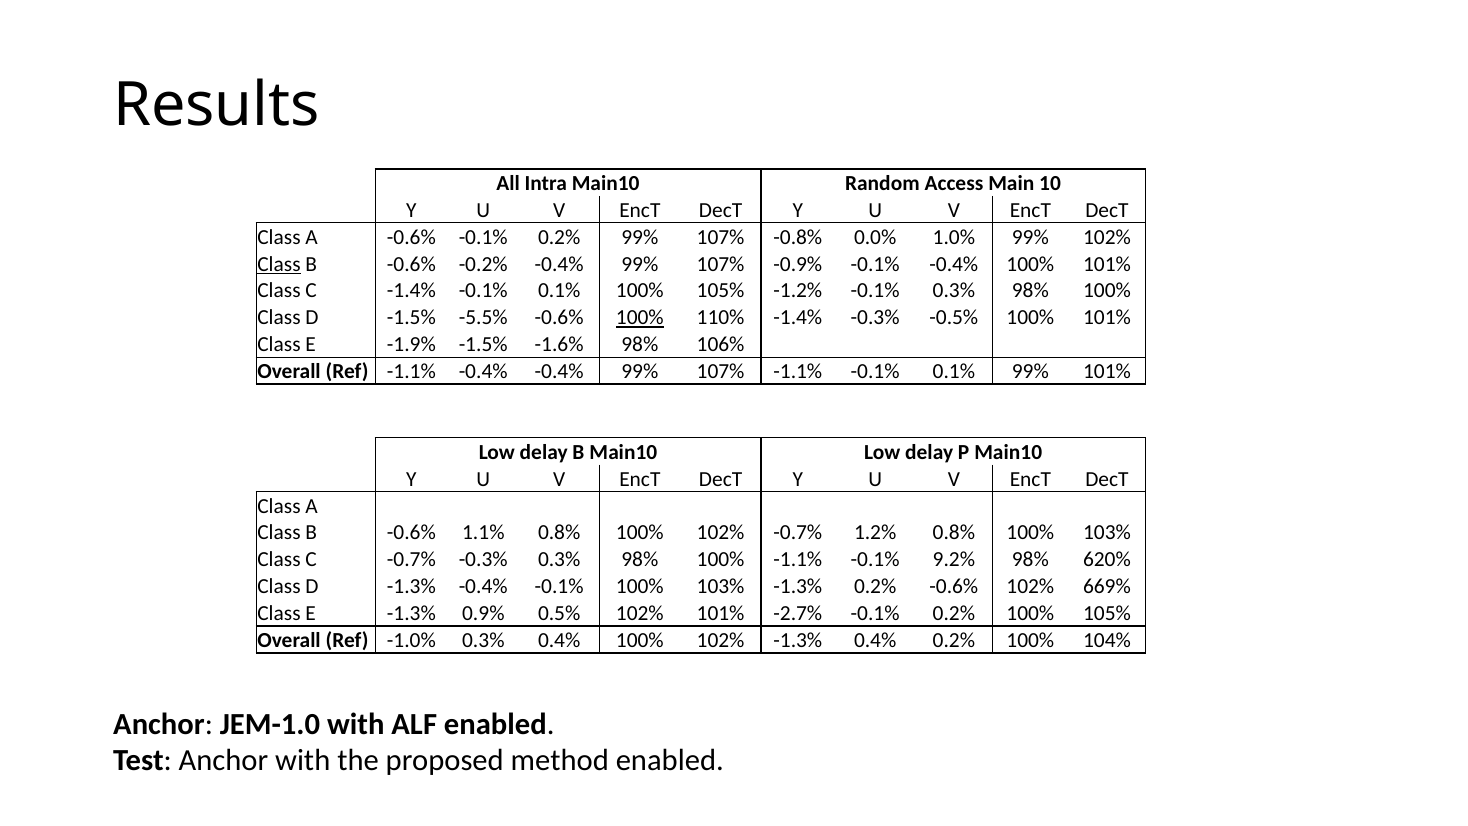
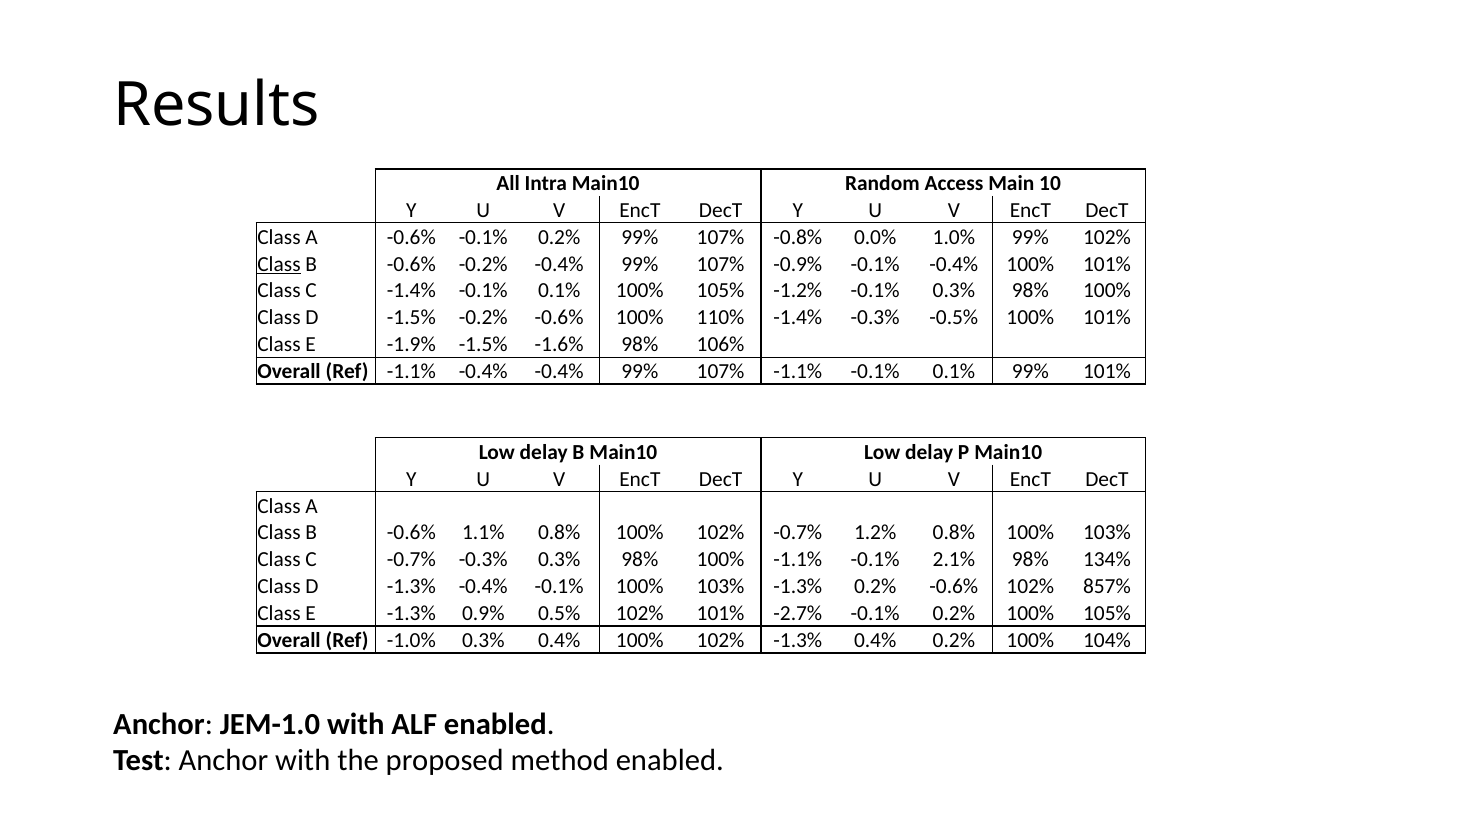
-1.5% -5.5%: -5.5% -> -0.2% (483, 318)
100% underline: present -> none (640, 318)
9.2%: 9.2% -> 2.1% (954, 560)
620%: 620% -> 134% (1107, 560)
669%: 669% -> 857% (1107, 586)
